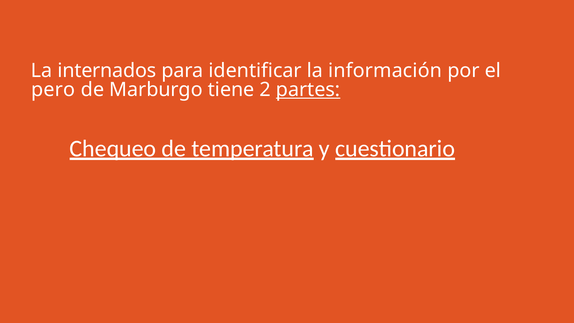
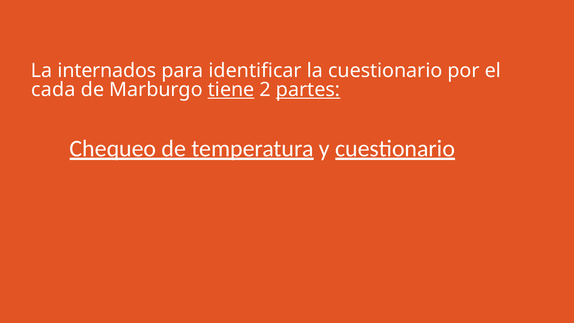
la información: información -> cuestionario (385, 71)
pero: pero -> cada (53, 90)
tiene underline: none -> present (231, 90)
